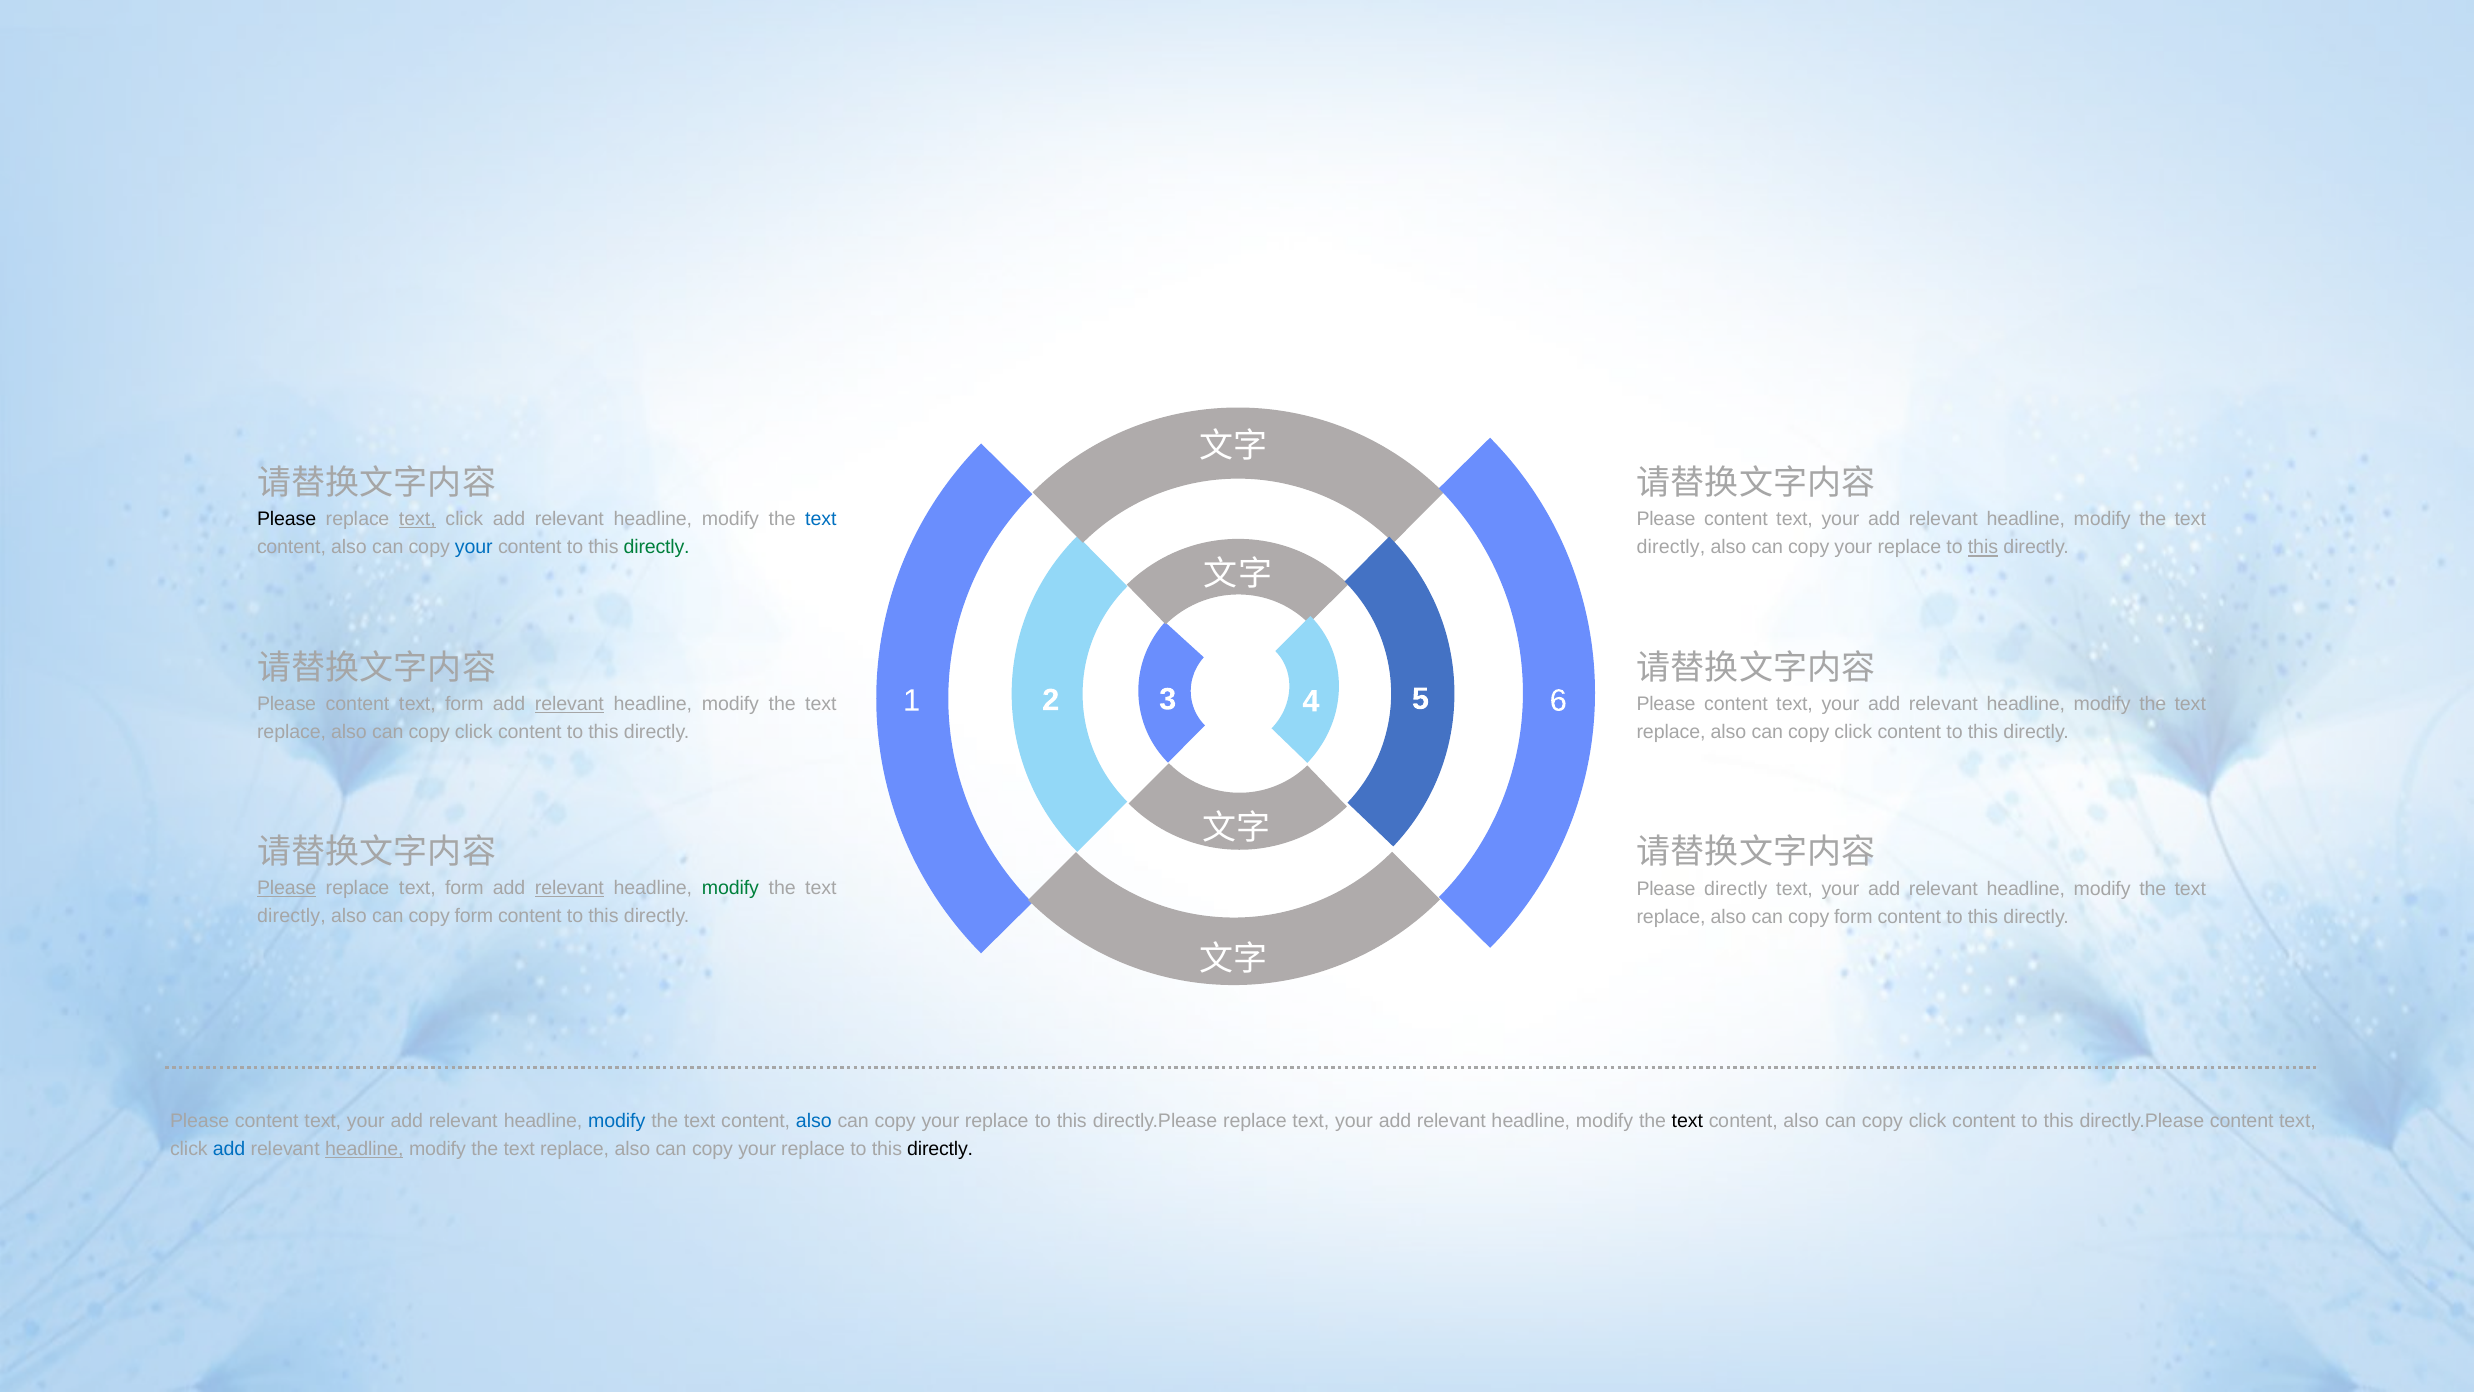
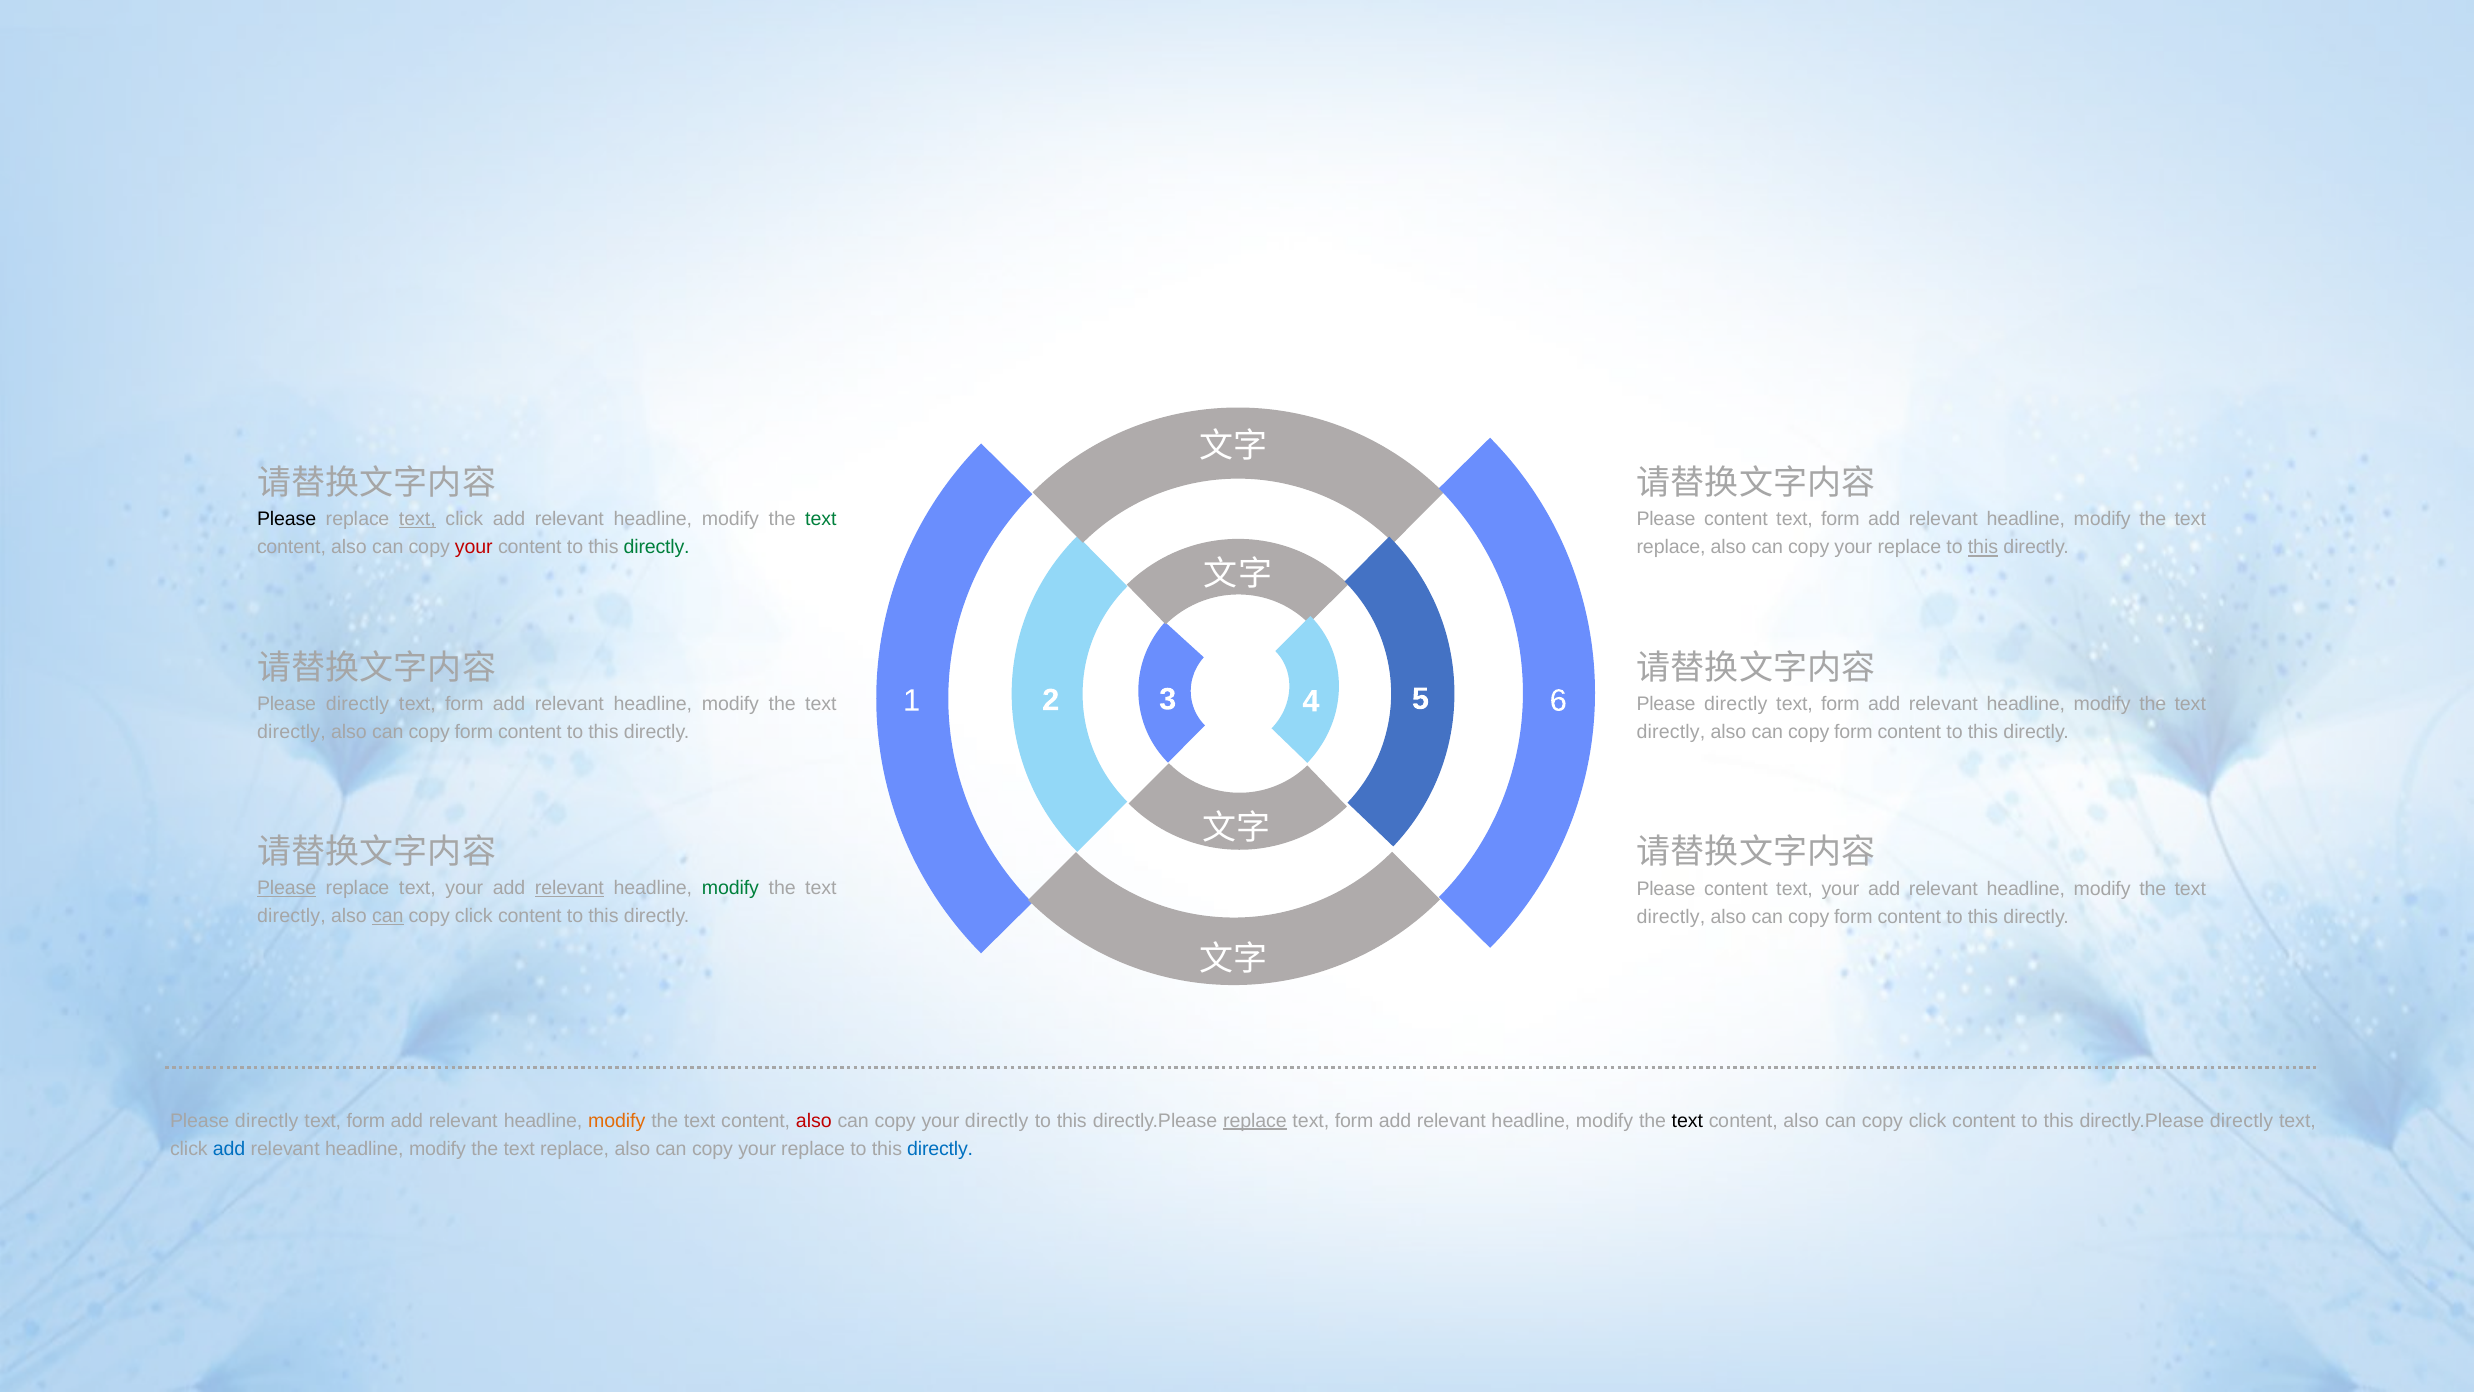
text colour: blue -> green (821, 519)
your: your -> form (1840, 519)
your colour: blue -> red (474, 547)
directly: directly -> replace (1671, 547)
content: content -> directly (357, 704)
relevant underline: present -> none (569, 704)
content: content -> directly (1736, 704)
your: your -> form (1840, 704)
replace: replace -> directly (291, 732)
click: click -> form (474, 732)
replace: replace -> directly (1671, 732)
click: click -> form (1853, 732)
replace text form: form -> your (464, 888)
directly: directly -> content (1736, 888)
can underline: none -> present (388, 916)
form: form -> click (474, 916)
replace: replace -> directly (1671, 917)
content: content -> directly (267, 1120)
your: your -> form (366, 1120)
modify colour: blue -> orange (617, 1120)
also colour: blue -> red (814, 1120)
replace: replace -> directly (997, 1120)
replace underline: none -> present (1255, 1120)
your: your -> form (1354, 1120)
directly.Please content: content -> directly (2242, 1120)
headline underline: present -> none (364, 1149)
directly colour: black -> blue (940, 1149)
